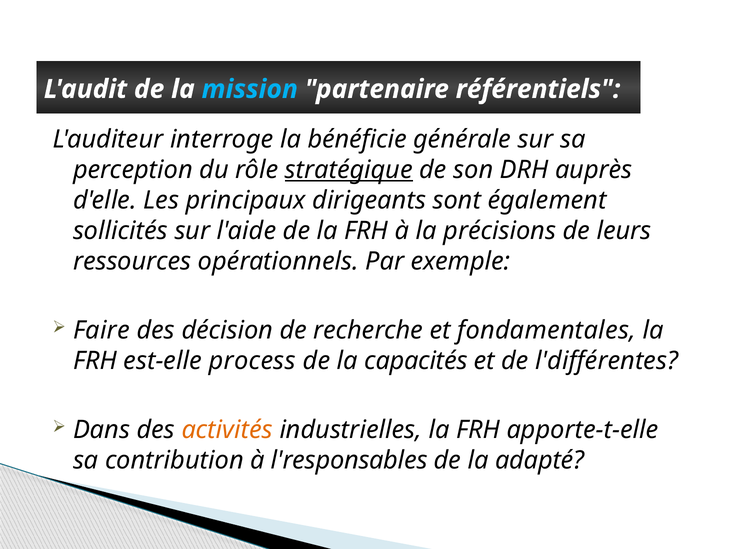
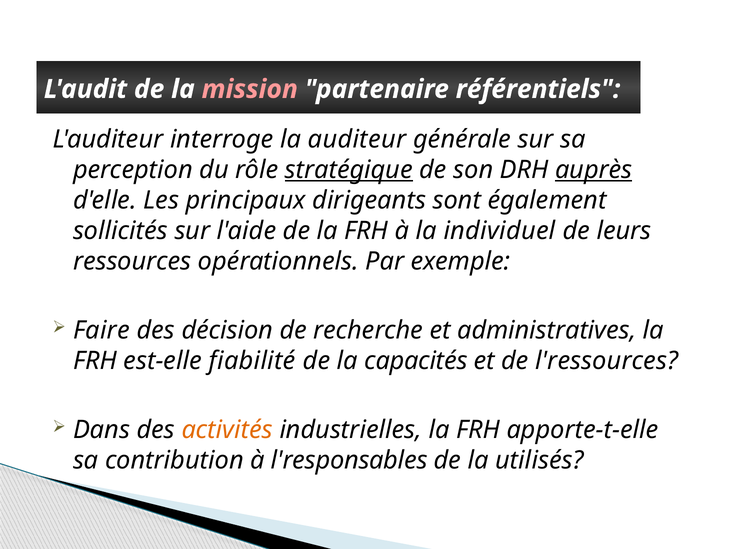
mission colour: light blue -> pink (250, 89)
bénéficie: bénéficie -> auditeur (357, 139)
auprès underline: none -> present (594, 170)
précisions: précisions -> individuel (500, 231)
fondamentales: fondamentales -> administratives (547, 330)
process: process -> fiabilité (252, 361)
l'différentes: l'différentes -> l'ressources (607, 361)
adapté: adapté -> utilisés (540, 460)
